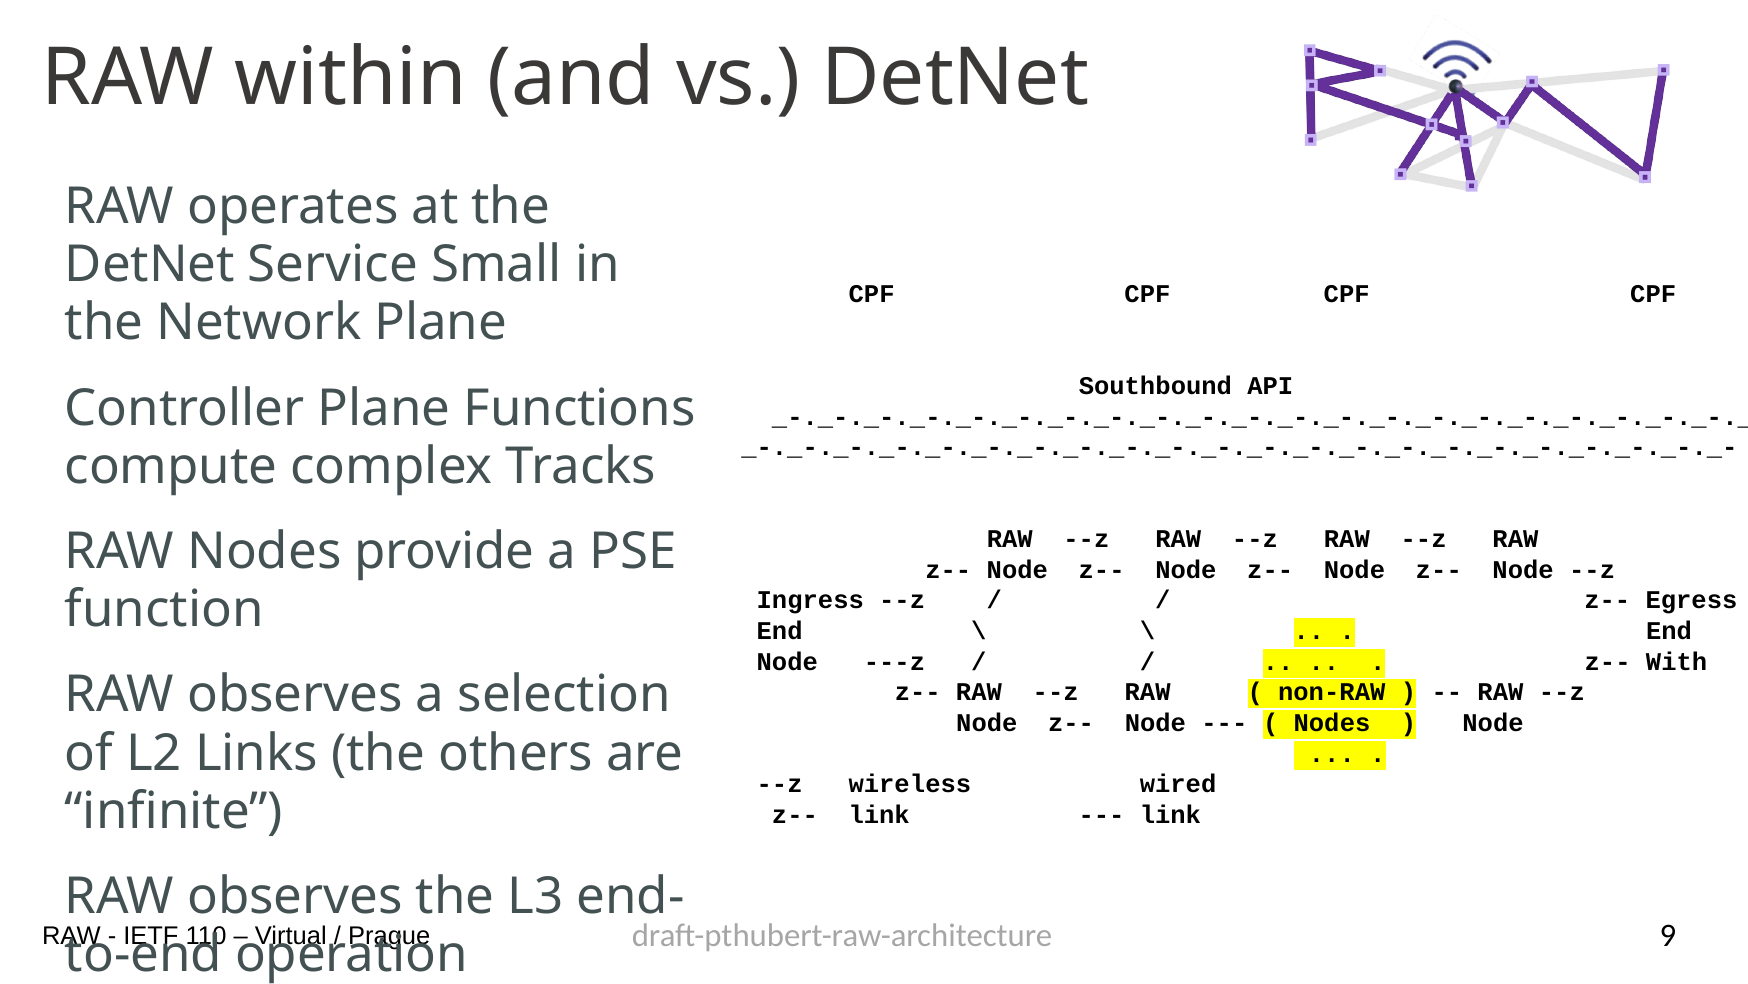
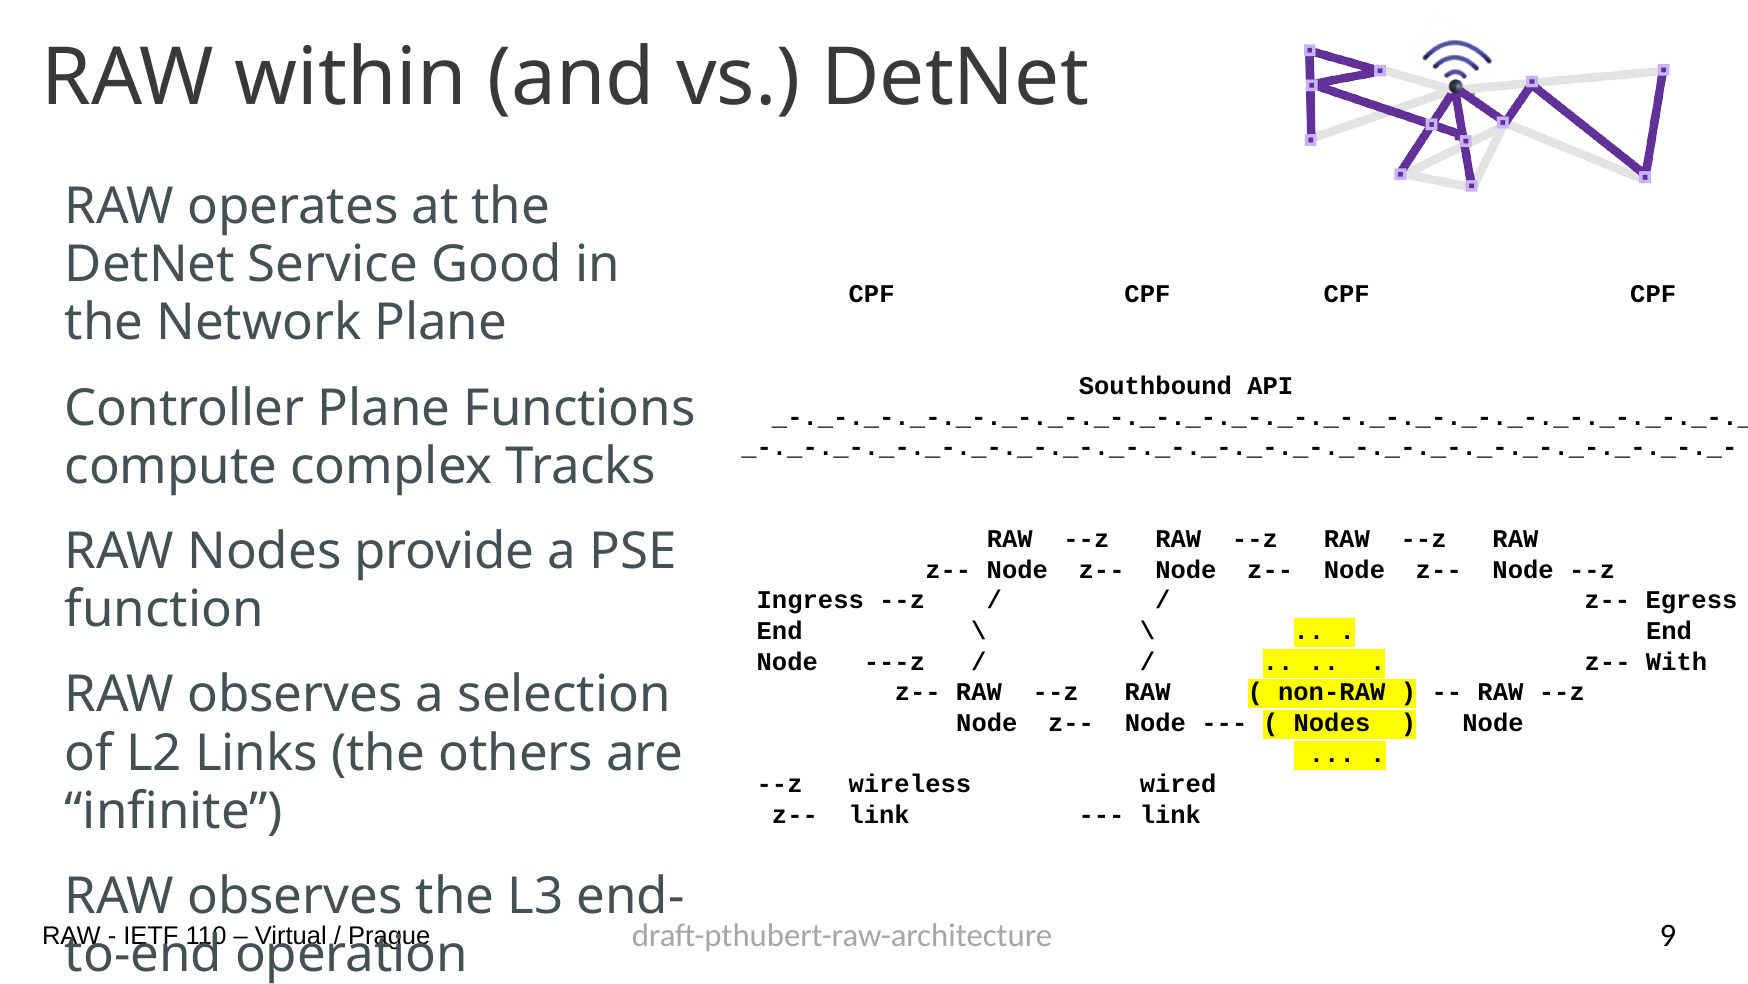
Small: Small -> Good (496, 265)
